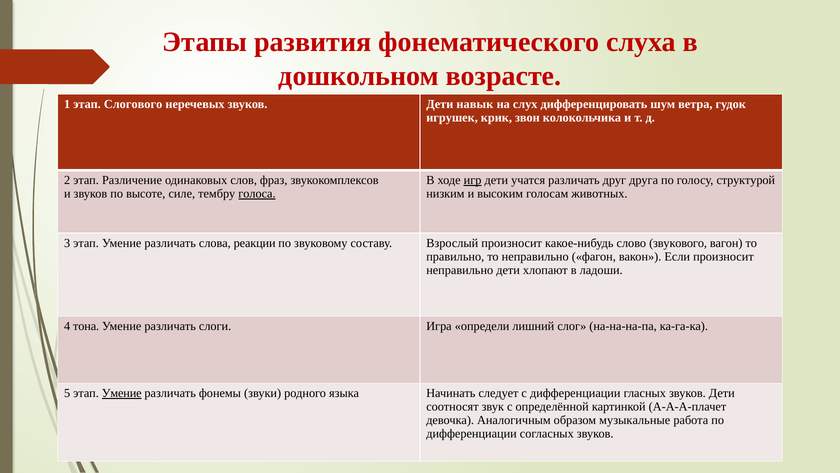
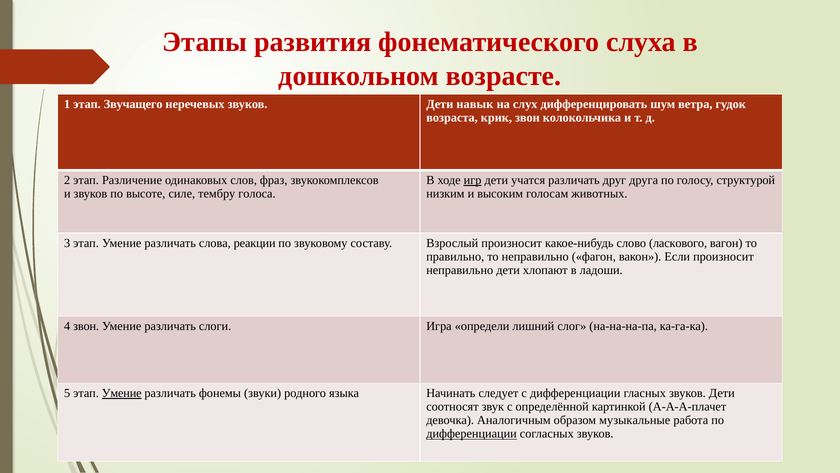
Слогового: Слогового -> Звучащего (133, 104)
игрушек: игрушек -> возраста (452, 118)
голоса underline: present -> none (257, 194)
звукового: звукового -> ласкового (678, 243)
4 тона: тона -> звон (86, 326)
дифференциации underline: none -> present (472, 433)
